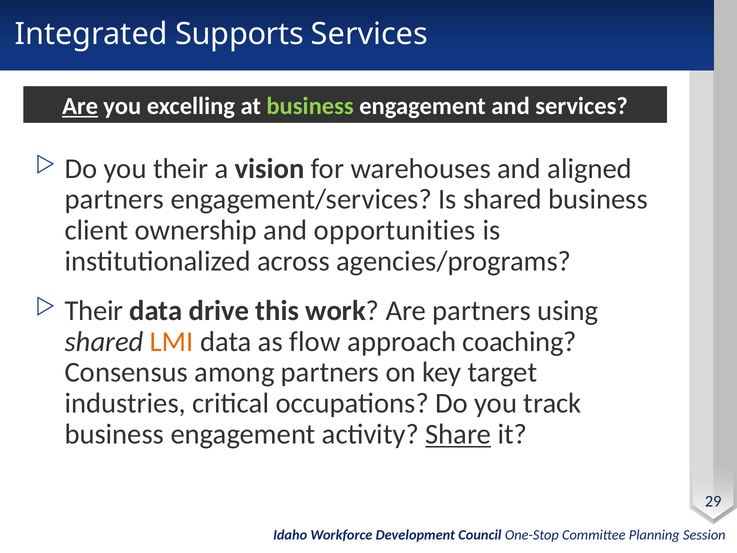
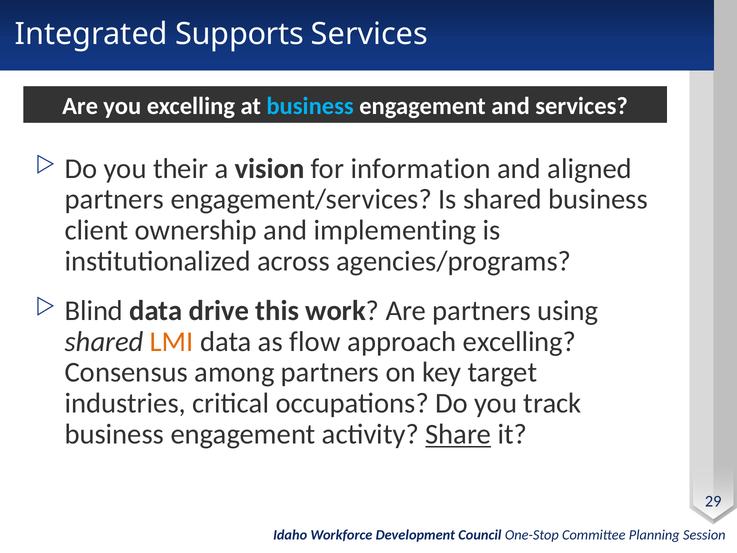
Are underline: present -> none (80, 106)
business colour: light green -> light blue (310, 106)
warehouses: warehouses -> information (421, 169)
opportunities: opportunities -> implementing (395, 230)
Their: Their -> Blind (94, 311)
approach coaching: coaching -> excelling (519, 341)
